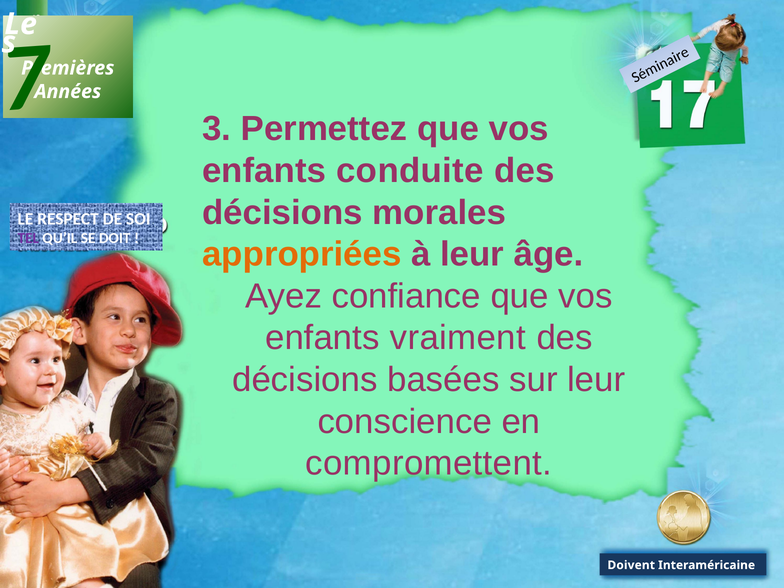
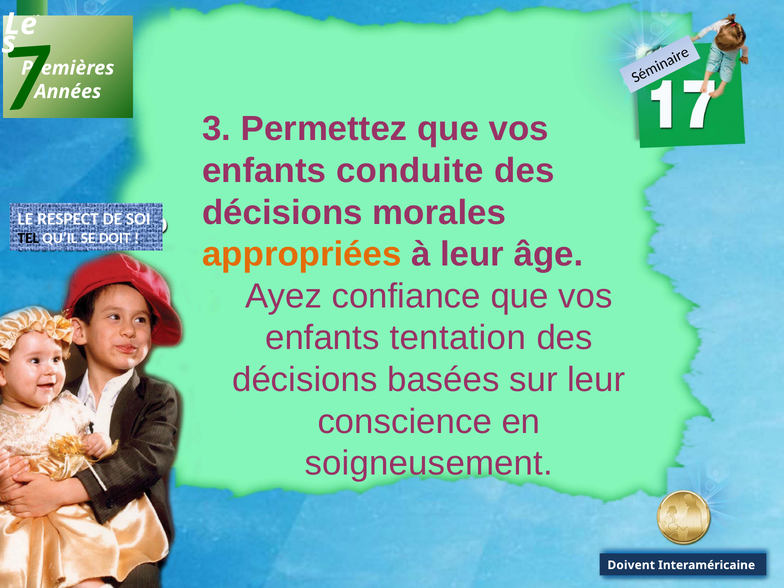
TEL colour: purple -> black (28, 238)
vraiment: vraiment -> tentation (458, 338)
compromettent: compromettent -> soigneusement (429, 463)
